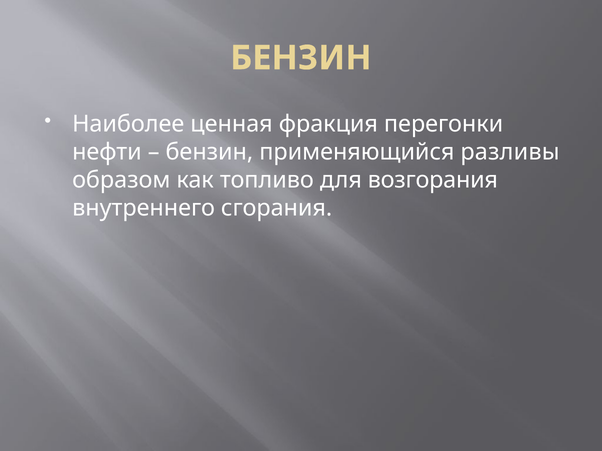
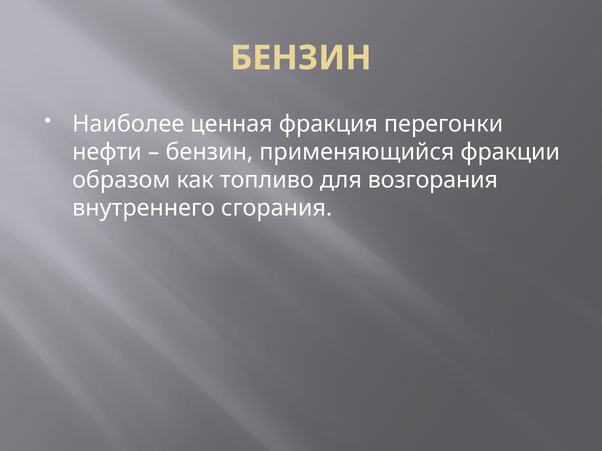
разливы: разливы -> фракции (510, 152)
